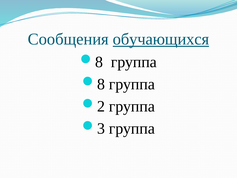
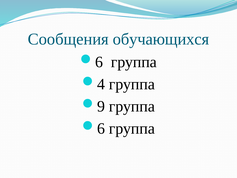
обучающихся underline: present -> none (161, 39)
8: 8 -> 6 (99, 62)
8: 8 -> 4 (101, 84)
2: 2 -> 9 (101, 106)
3: 3 -> 6 (101, 128)
